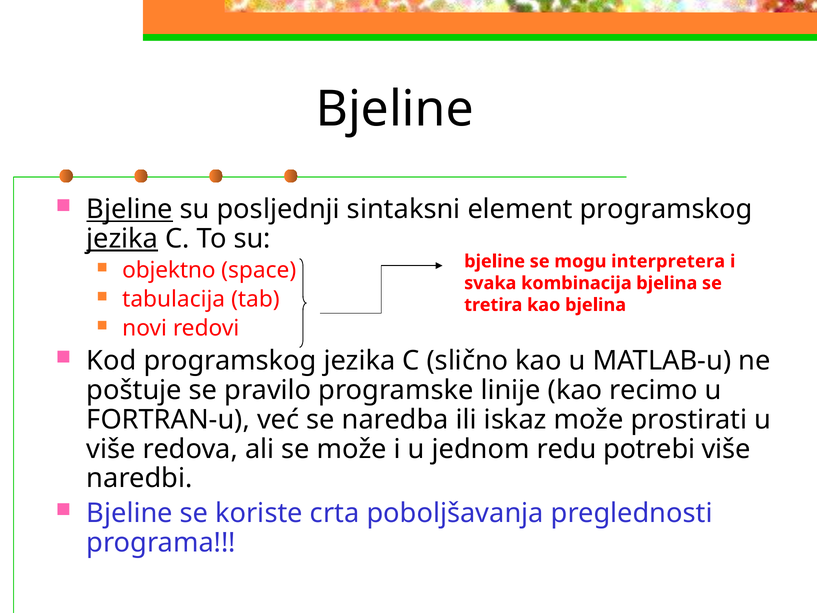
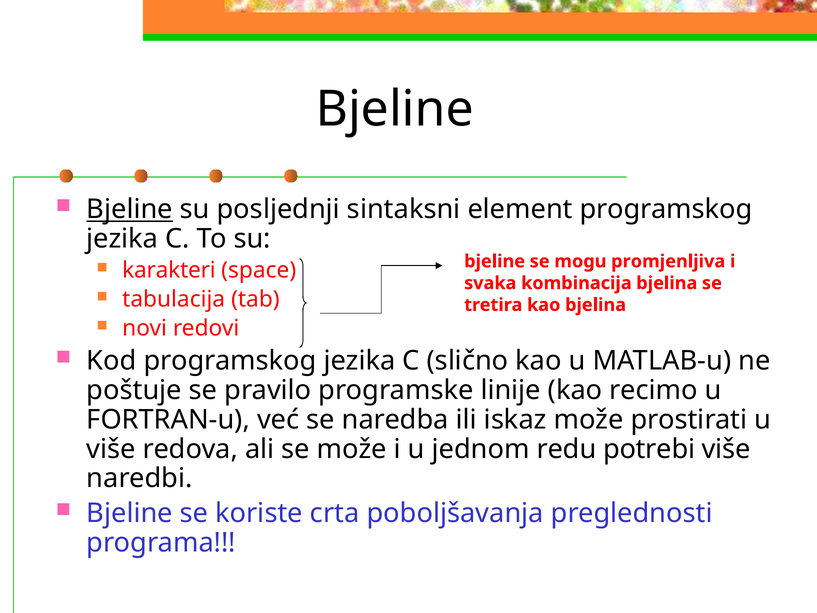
jezika underline: present -> none (122, 239)
interpretera: interpretera -> promjenljiva (668, 261)
objektno: objektno -> karakteri (169, 270)
